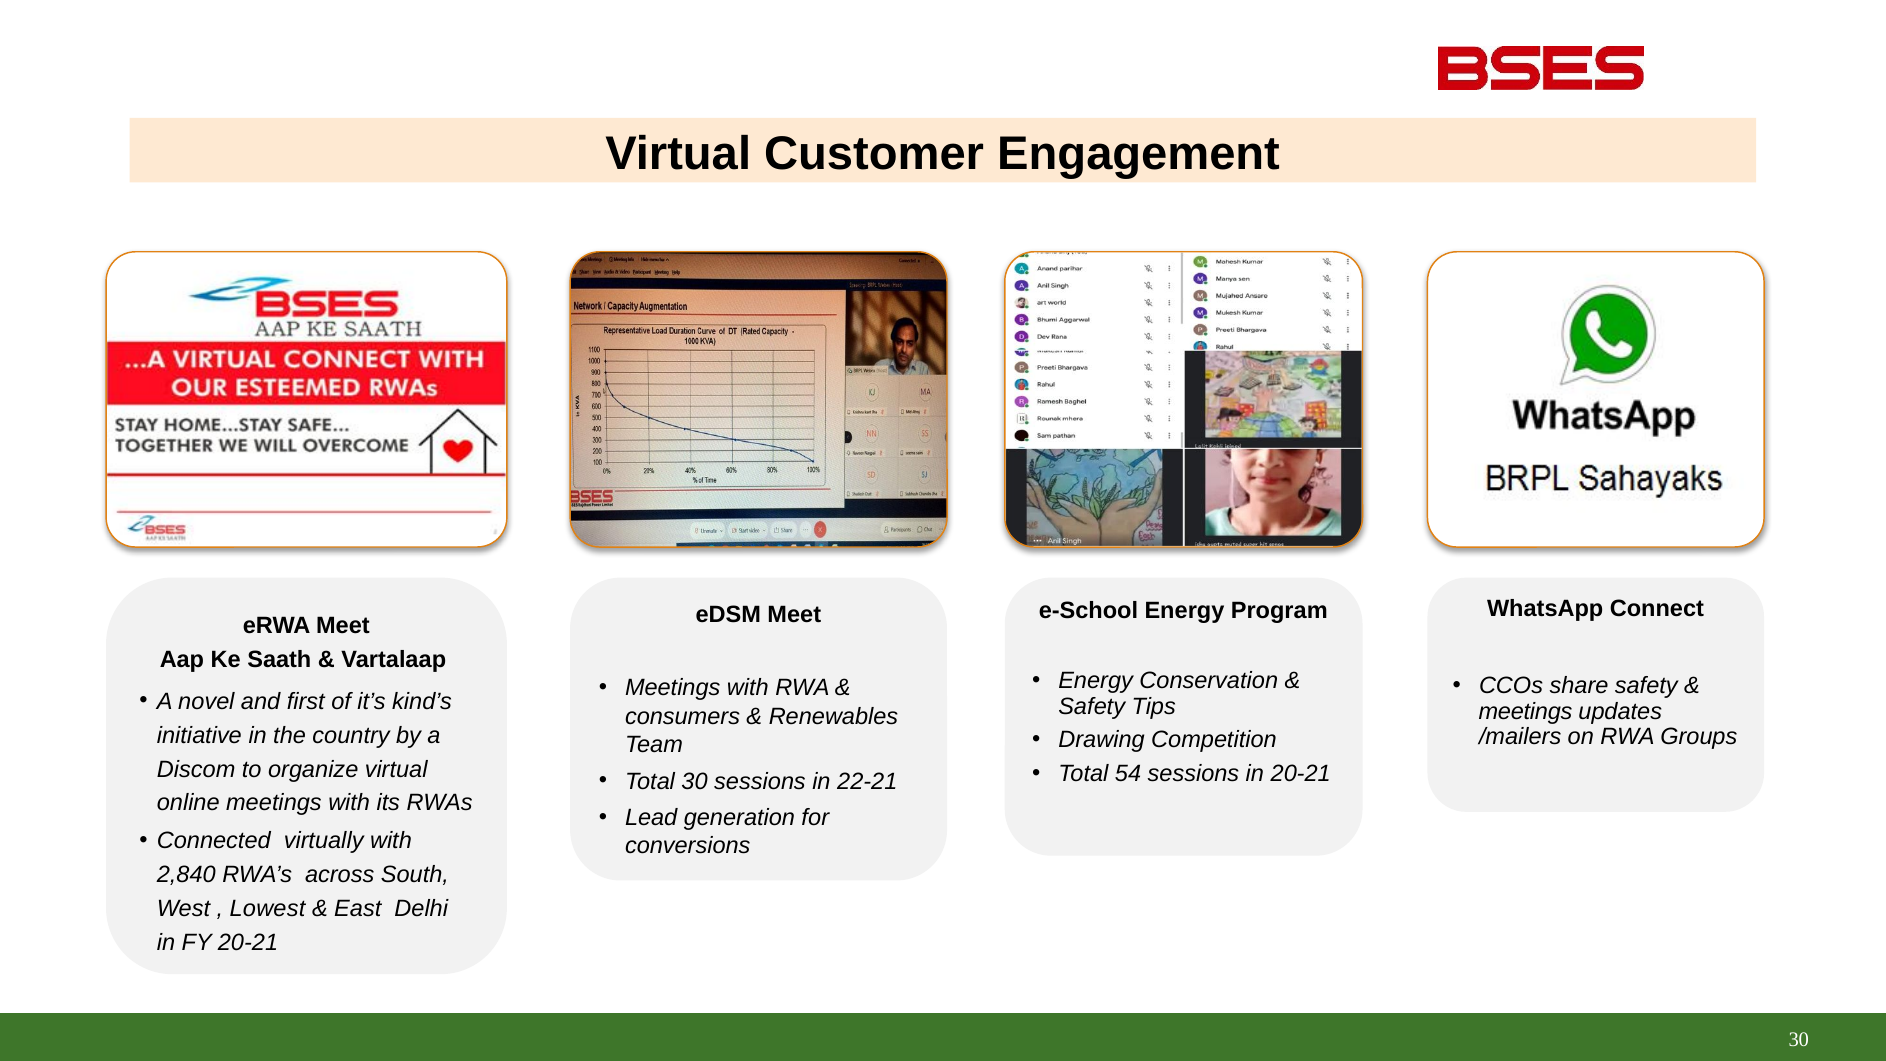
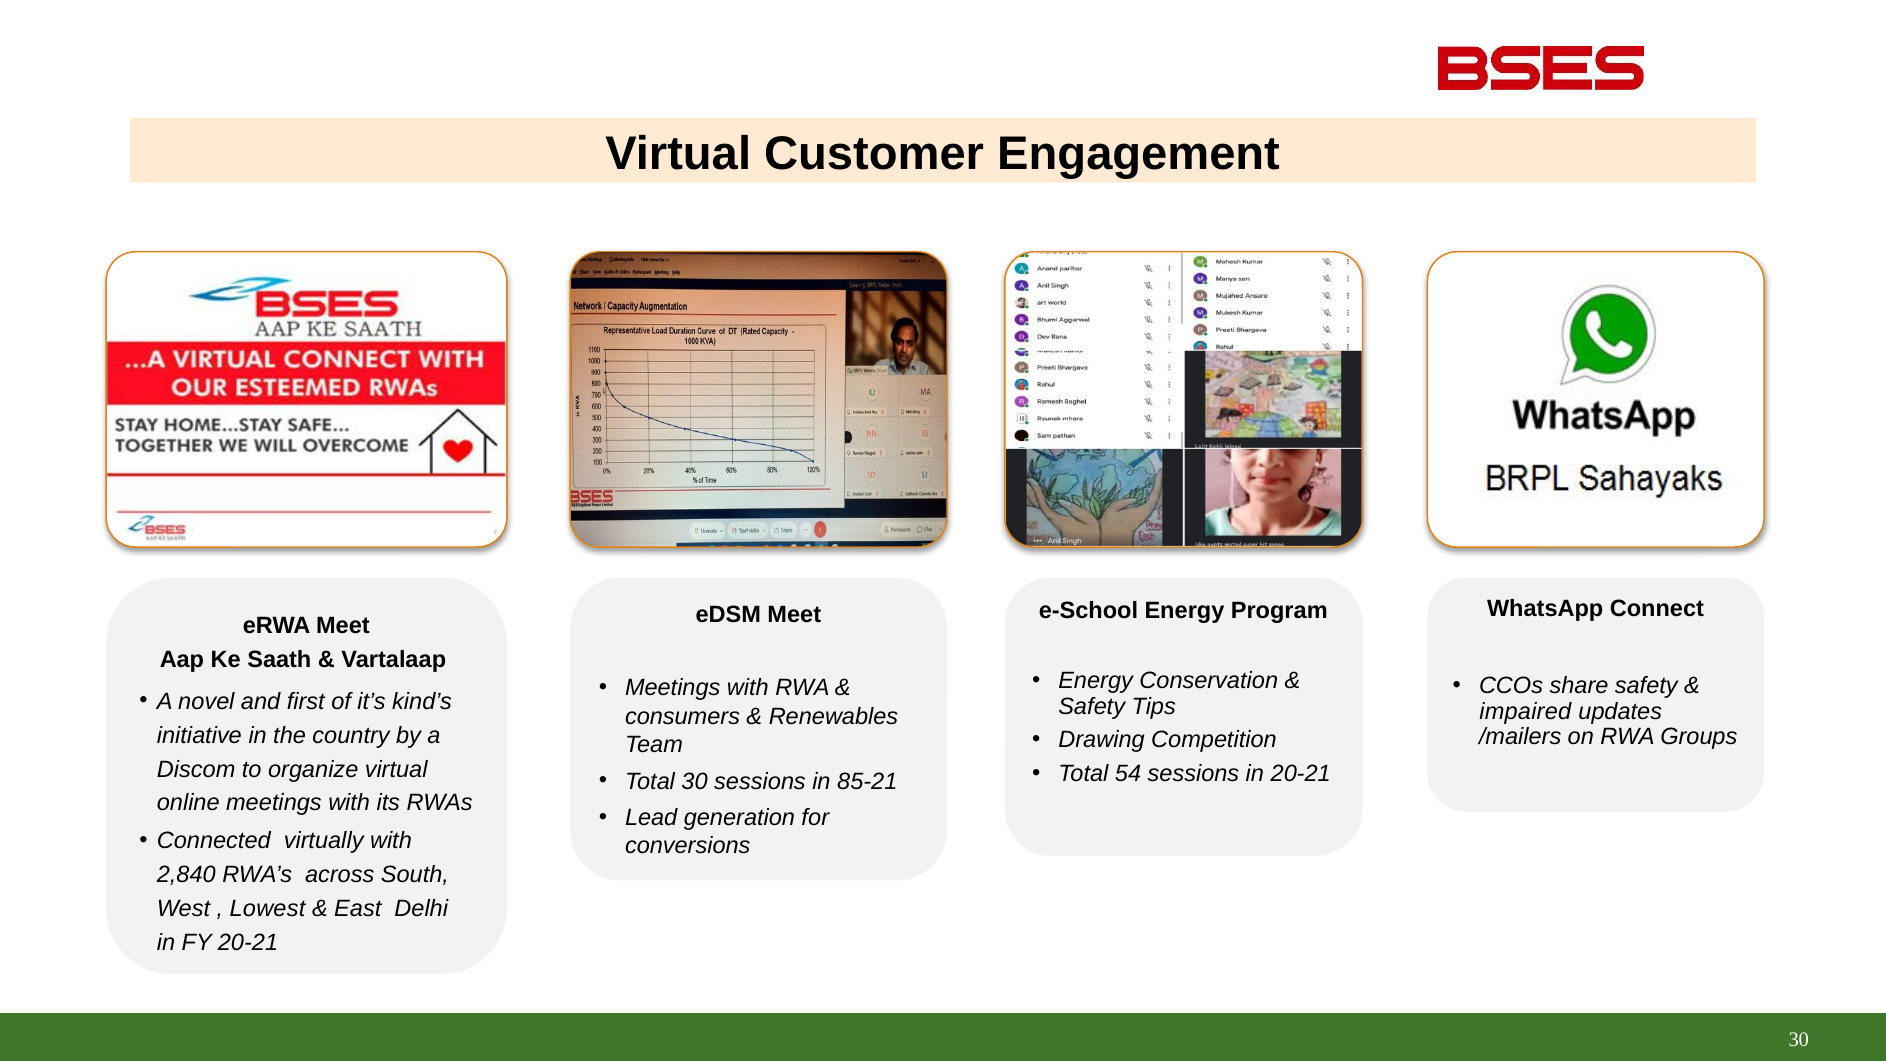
meetings: meetings -> impaired (1525, 711)
22-21: 22-21 -> 85-21 (867, 781)
